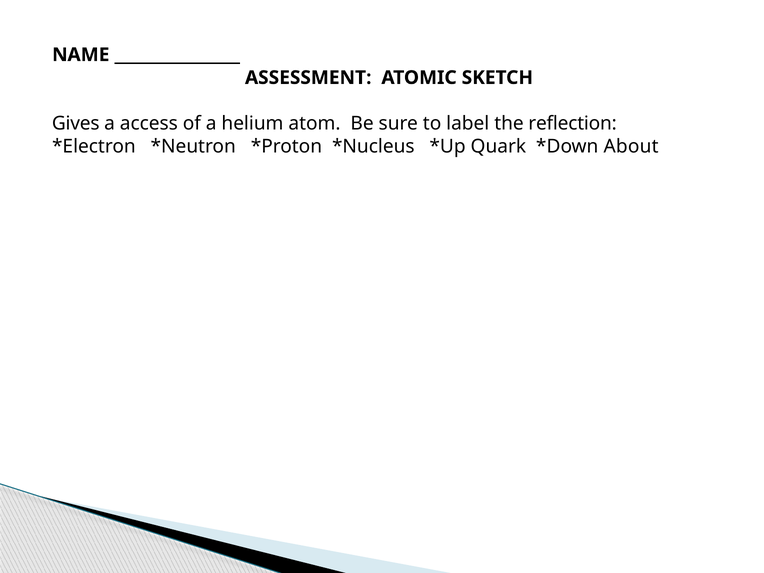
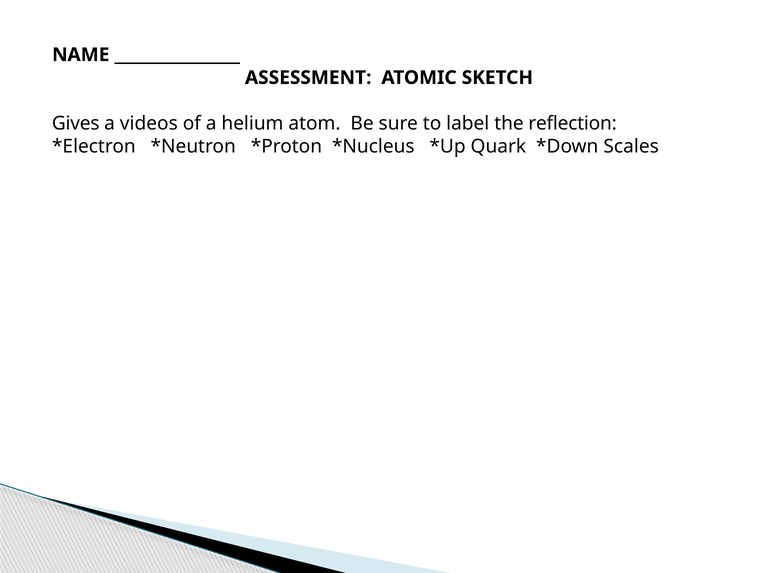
access: access -> videos (149, 123)
About: About -> Scales (631, 146)
